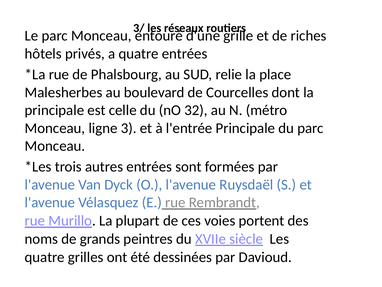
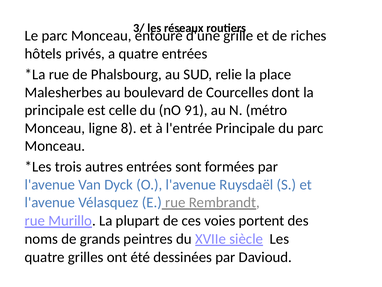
32: 32 -> 91 (196, 110)
3: 3 -> 8 (129, 128)
